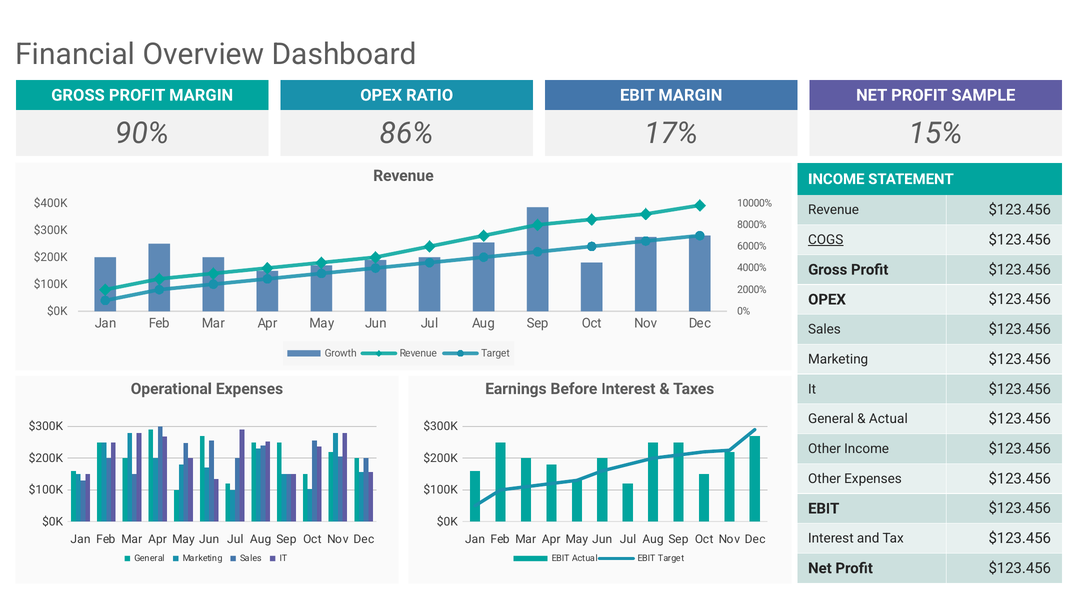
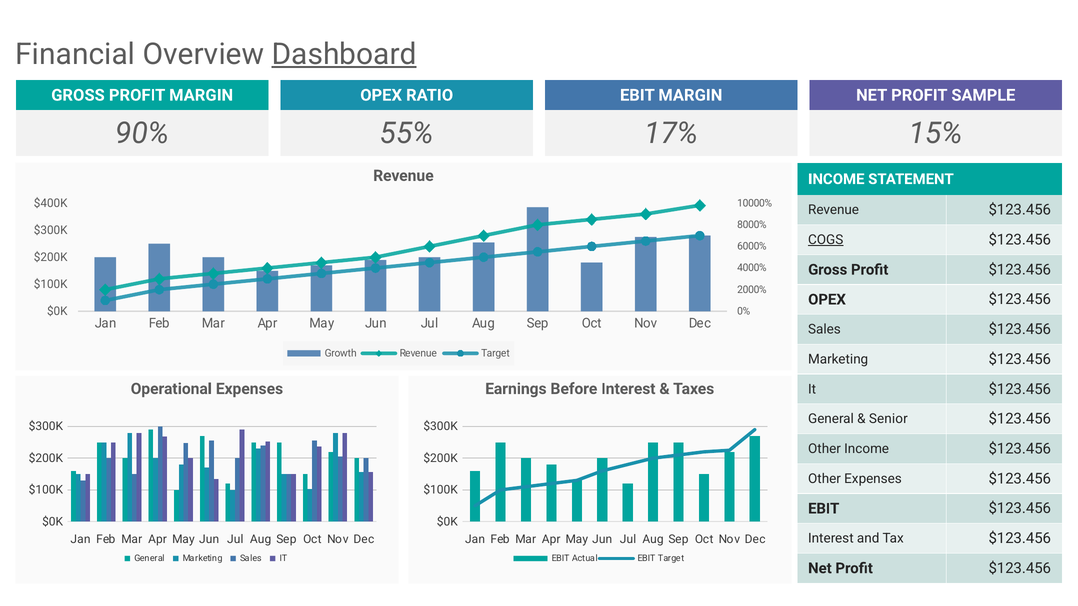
Dashboard underline: none -> present (344, 54)
86%: 86% -> 55% (407, 133)
Actual: Actual -> Senior (888, 419)
